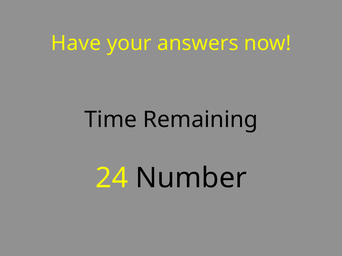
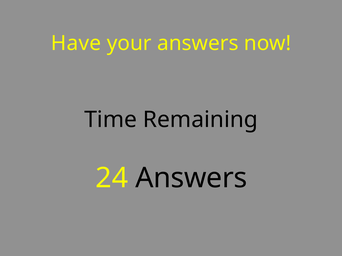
24 Number: Number -> Answers (191, 178)
